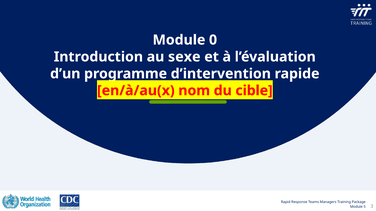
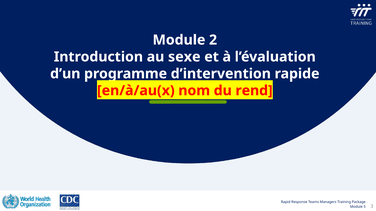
0: 0 -> 2 (213, 40)
cible: cible -> rend (254, 91)
